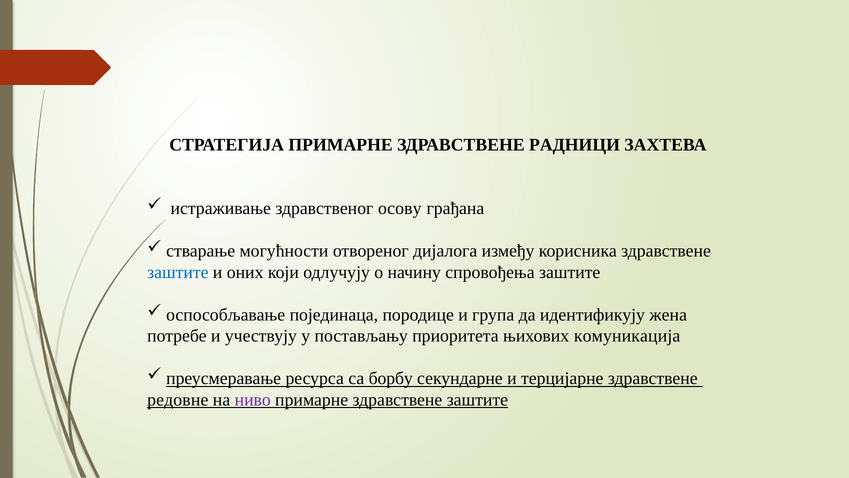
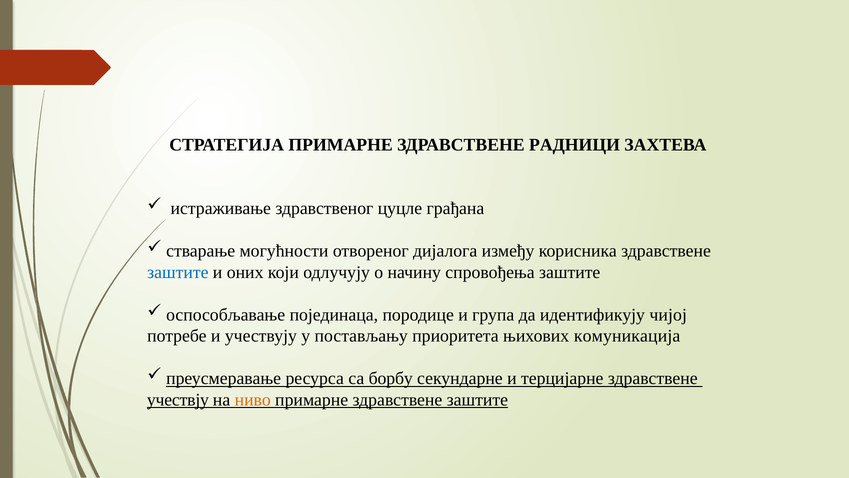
осову: осову -> цуцле (400, 208)
жена: жена -> чијој (668, 314)
редовне: редовне -> учествју (178, 399)
ниво colour: purple -> orange (253, 399)
